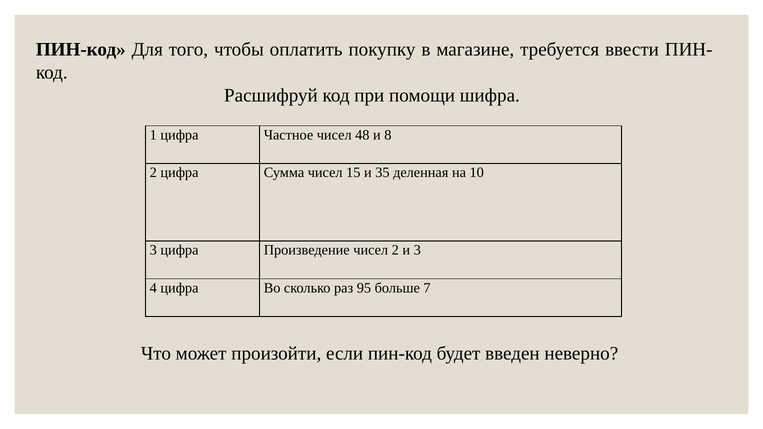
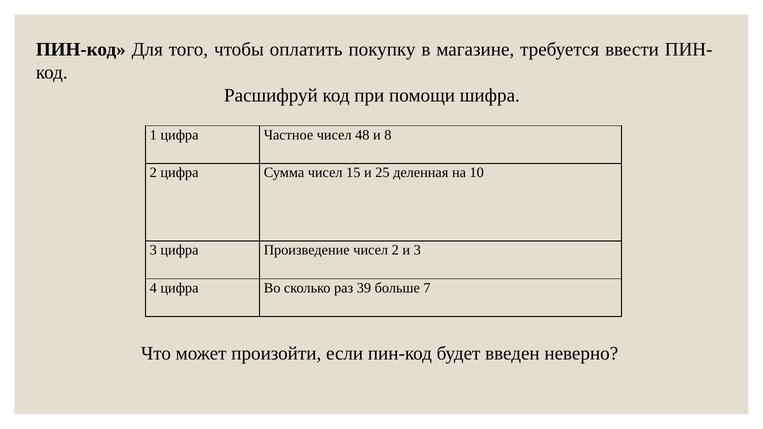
35: 35 -> 25 (382, 173)
95: 95 -> 39 (364, 288)
